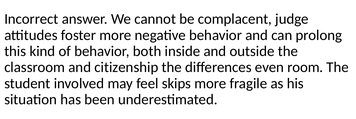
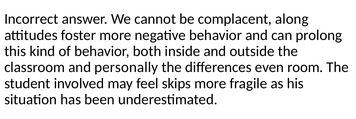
judge: judge -> along (292, 19)
citizenship: citizenship -> personally (126, 67)
